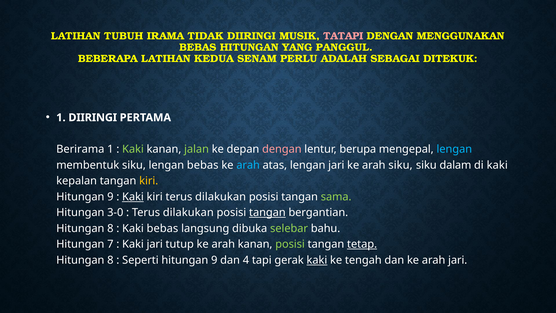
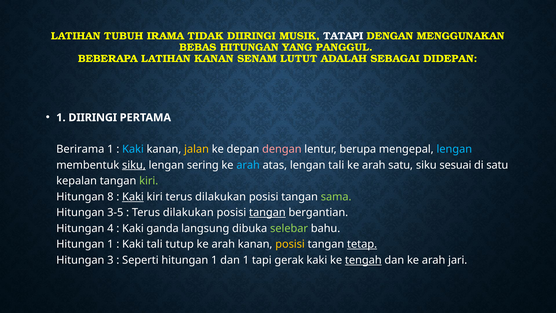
TATAPI colour: pink -> white (343, 36)
LATIHAN KEDUA: KEDUA -> KANAN (214, 59)
PERLU: PERLU -> LUTUT (299, 59)
DITEKUK: DITEKUK -> DIDEPAN (450, 59)
Kaki colour: light green -> light blue (133, 149)
jalan colour: light green -> yellow (197, 149)
siku underline: none -> present (134, 165)
lengan bebas: bebas -> sering (203, 165)
lengan jari: jari -> tali (336, 165)
arah siku: siku -> satu (401, 165)
dalam: dalam -> sesuai (455, 165)
di kaki: kaki -> satu (497, 165)
kiri colour: yellow -> light green (149, 181)
9: 9 -> 8 (110, 197)
3-0: 3-0 -> 3-5 (115, 212)
8: 8 -> 4 (110, 228)
Kaki bebas: bebas -> ganda (163, 228)
7: 7 -> 1 (110, 244)
Kaki jari: jari -> tali (155, 244)
posisi colour: light green -> yellow (290, 244)
8: 8 -> 3 (110, 260)
Seperti hitungan 9: 9 -> 1 (214, 260)
dan 4: 4 -> 1 (246, 260)
kaki underline: present -> none (317, 260)
tengah underline: none -> present (363, 260)
